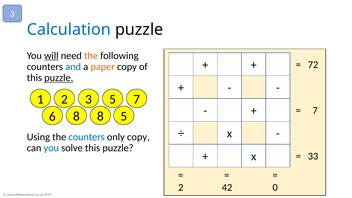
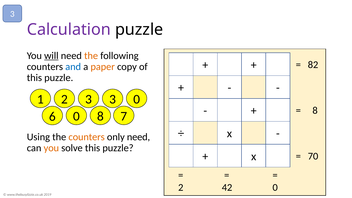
Calculation colour: blue -> purple (69, 30)
72: 72 -> 82 (313, 65)
puzzle underline: present -> none (59, 78)
1 5: 5 -> 3 (113, 99)
2 7: 7 -> 0 (137, 99)
7: 7 -> 8 (315, 111)
6 8: 8 -> 0 (76, 116)
8 5: 5 -> 7 (124, 116)
counters colour: blue -> orange (87, 137)
only copy: copy -> need (138, 137)
you colour: blue -> orange (51, 148)
33: 33 -> 70 (313, 156)
